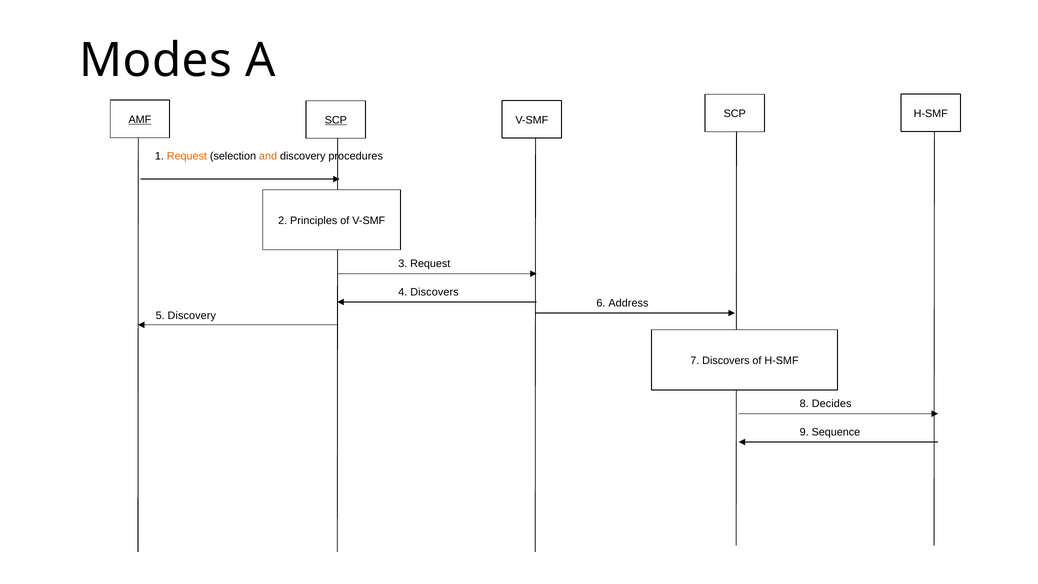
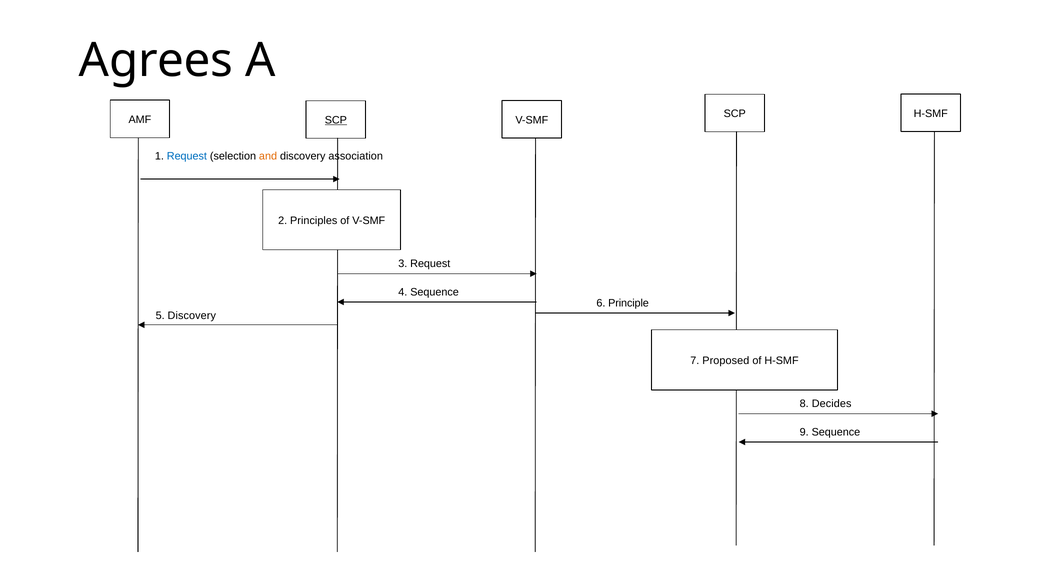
Modes: Modes -> Agrees (156, 60)
AMF underline: present -> none (140, 120)
Request colour: orange -> blue (187, 156)
procedures: procedures -> association (356, 156)
4 Discovers: Discovers -> Sequence (435, 292)
Address: Address -> Principle (629, 303)
7 Discovers: Discovers -> Proposed (726, 361)
